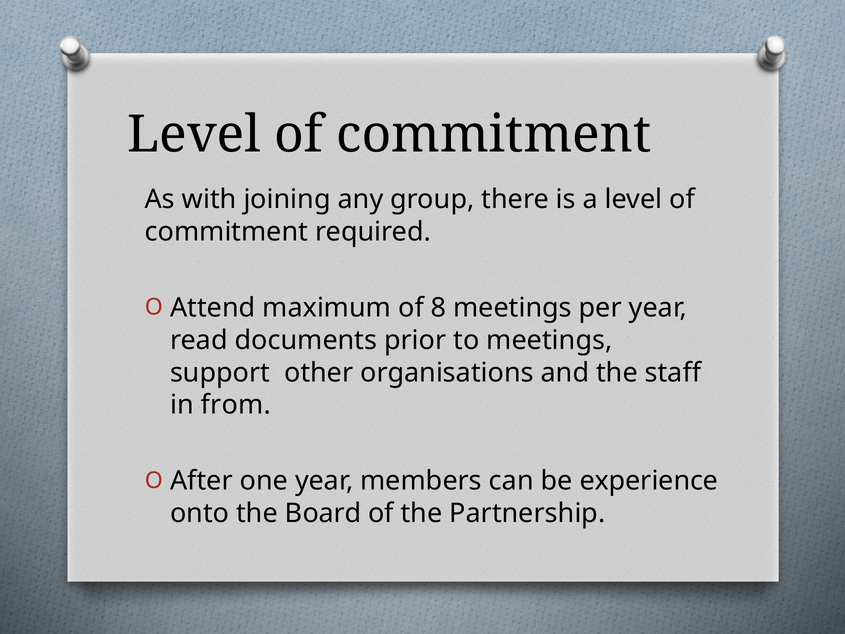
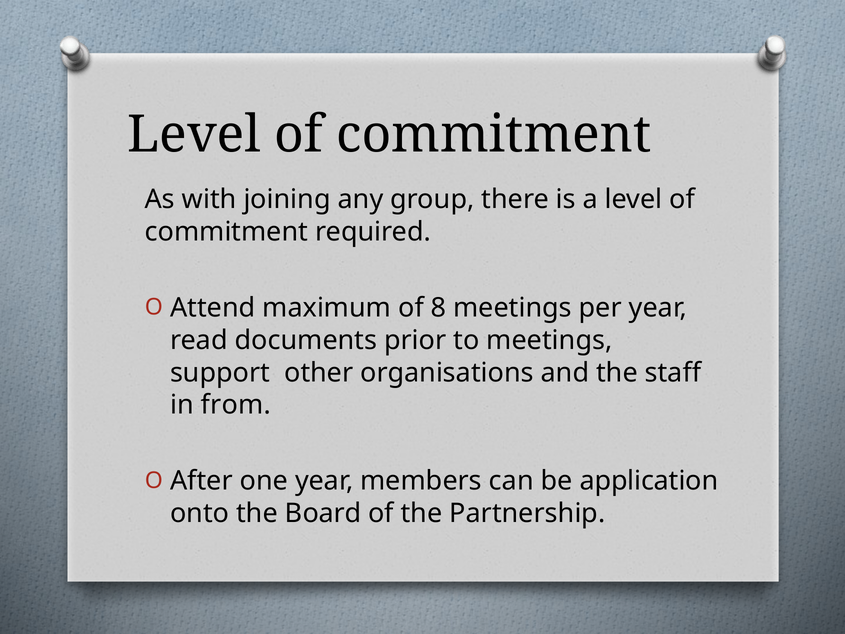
experience: experience -> application (649, 481)
